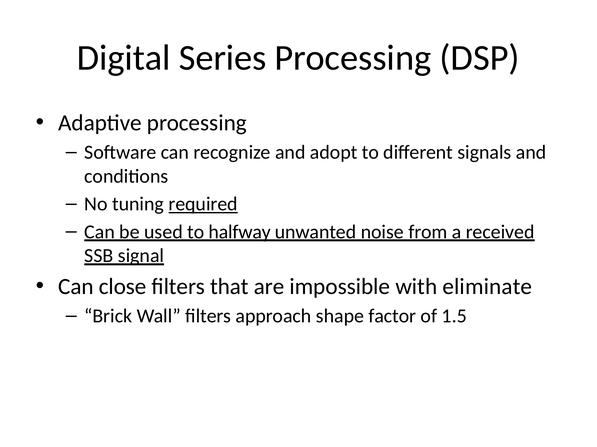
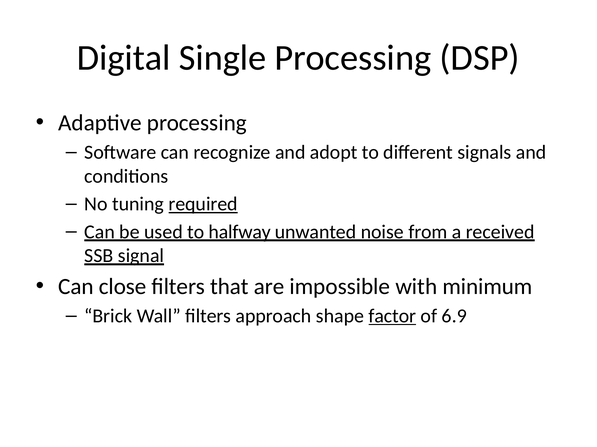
Series: Series -> Single (223, 58)
eliminate: eliminate -> minimum (487, 287)
factor underline: none -> present (392, 316)
1.5: 1.5 -> 6.9 (454, 316)
